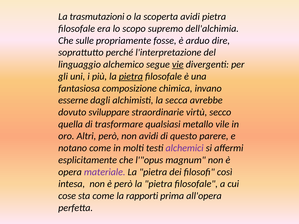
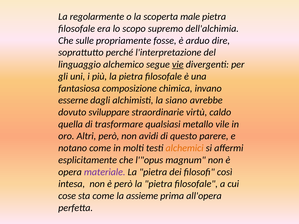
trasmutazioni: trasmutazioni -> regolarmente (97, 17)
scoperta avidi: avidi -> male (190, 17)
pietra underline: present -> none (131, 76)
secca: secca -> siano (176, 100)
secco: secco -> caldo (220, 112)
alchemici colour: purple -> orange (185, 148)
rapporti: rapporti -> assieme (142, 196)
